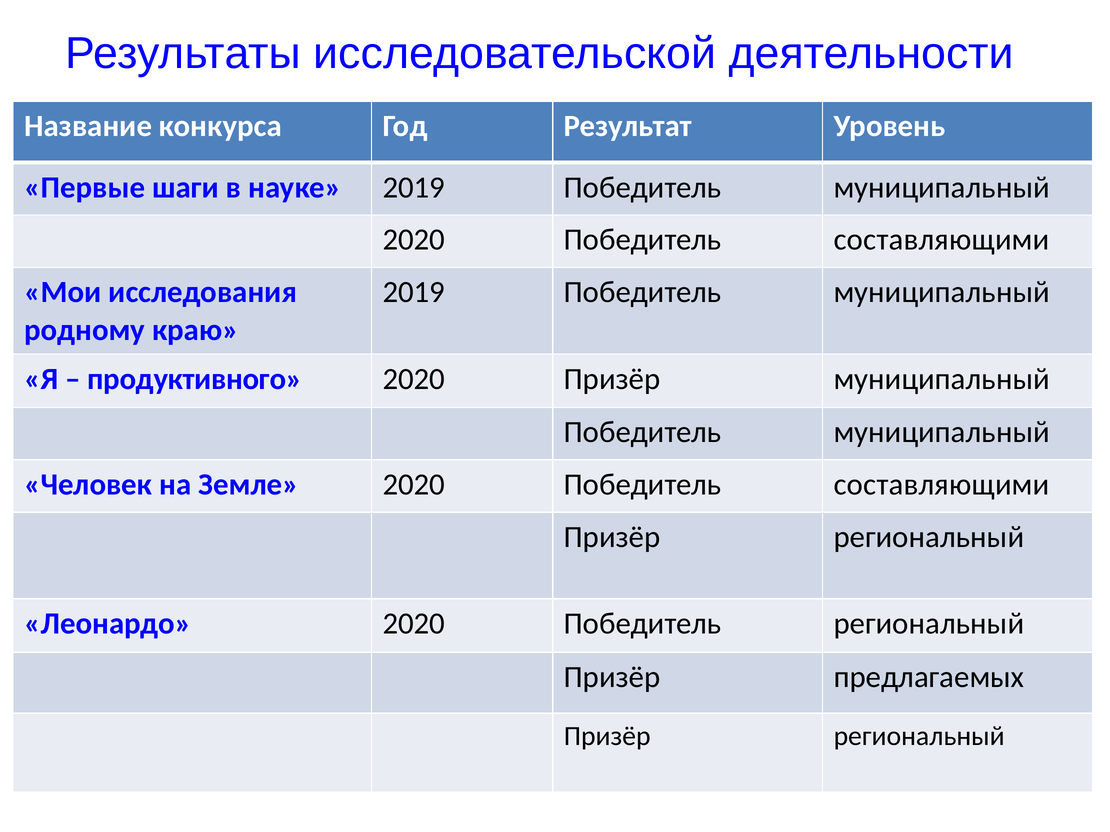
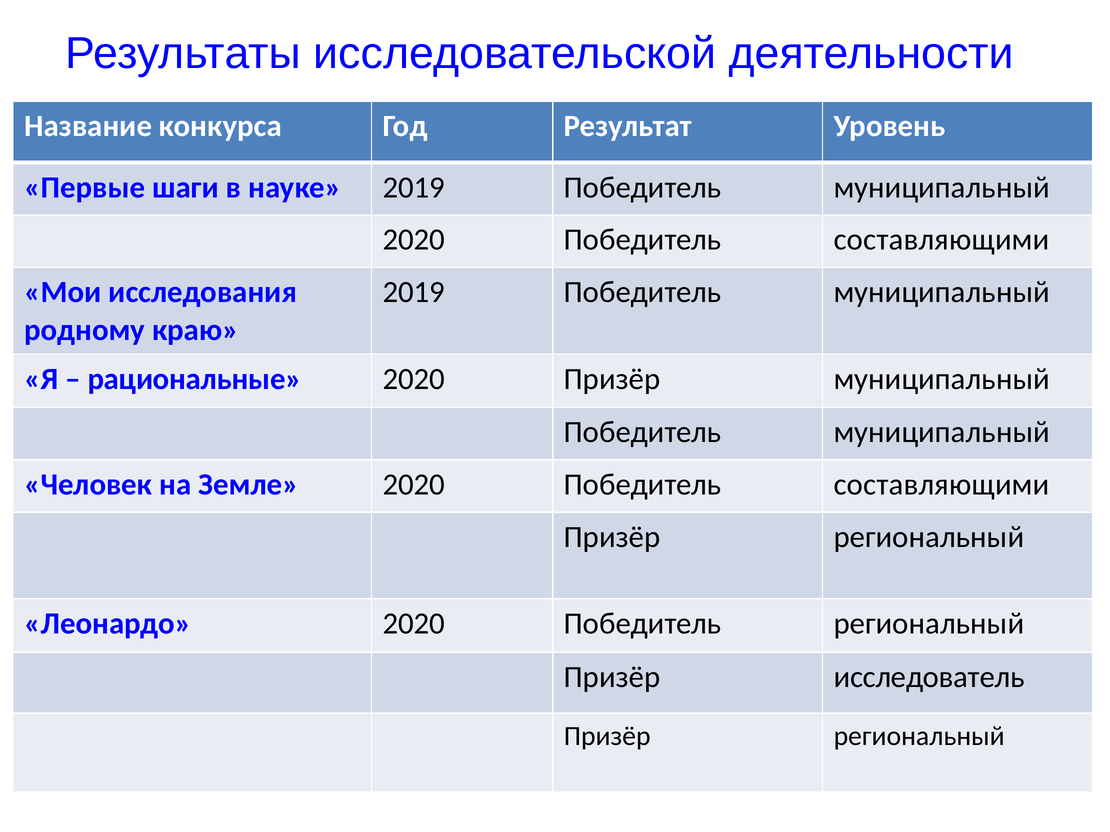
продуктивного: продуктивного -> рациональные (195, 379)
предлагаемых: предлагаемых -> исследователь (929, 677)
